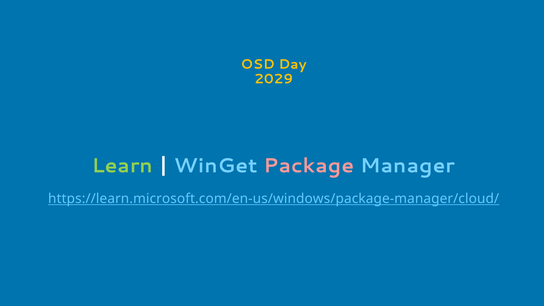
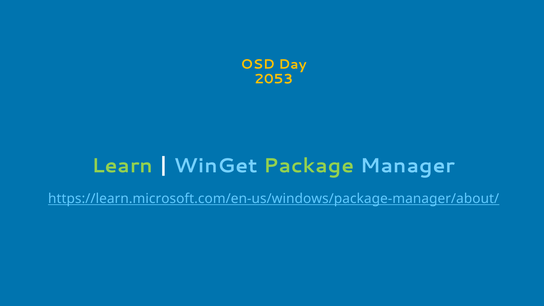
2029: 2029 -> 2053 (274, 79)
Package colour: pink -> light green (309, 166)
https://learn.microsoft.com/en-us/windows/package-manager/cloud/: https://learn.microsoft.com/en-us/windows/package-manager/cloud/ -> https://learn.microsoft.com/en-us/windows/package-manager/about/ (274, 199)
